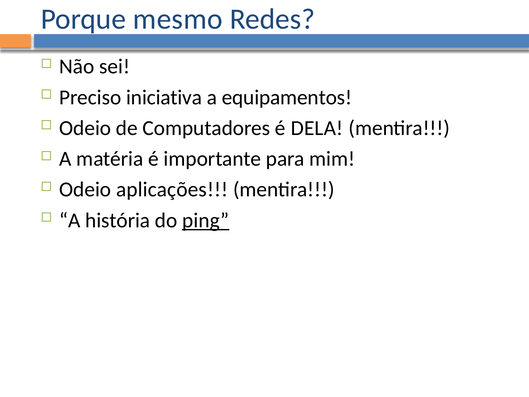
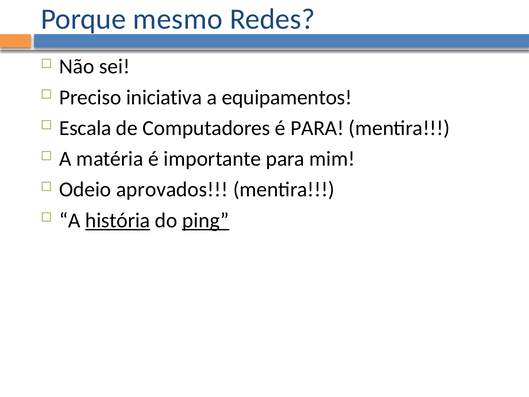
Odeio: Odeio -> Escala (85, 128)
é DELA: DELA -> PARA (317, 128)
aplicações: aplicações -> aprovados (172, 189)
história underline: none -> present (118, 220)
